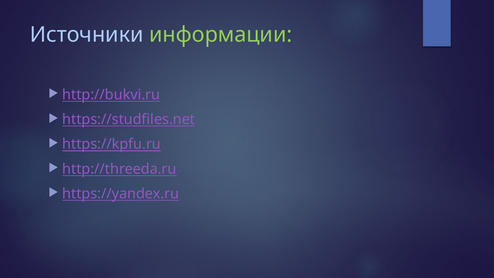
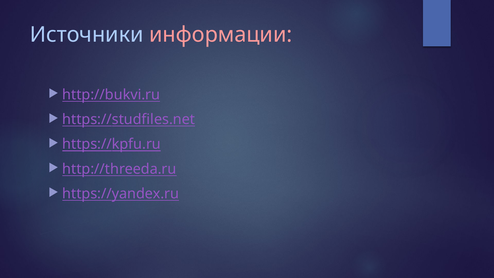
информации colour: light green -> pink (221, 35)
